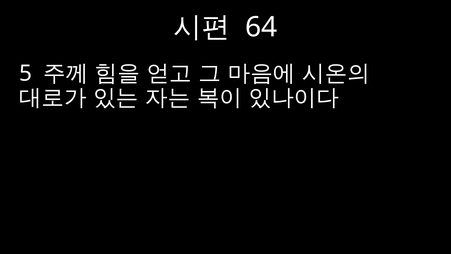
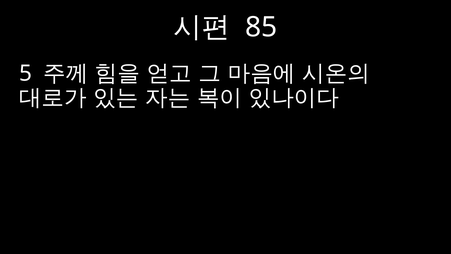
64: 64 -> 85 (261, 27)
